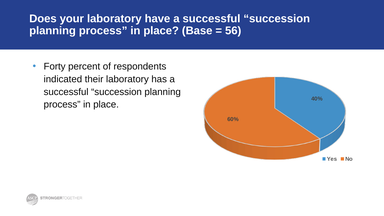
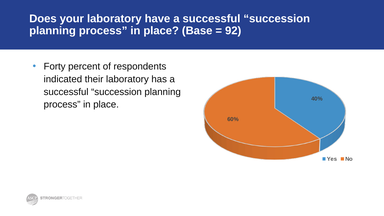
56: 56 -> 92 (233, 31)
